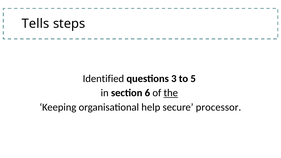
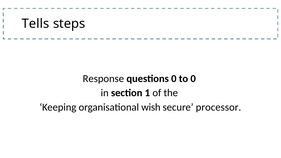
Identified: Identified -> Response (103, 79)
questions 3: 3 -> 0 (174, 79)
to 5: 5 -> 0 (193, 79)
6: 6 -> 1 (147, 93)
the underline: present -> none (171, 93)
help: help -> wish (151, 107)
